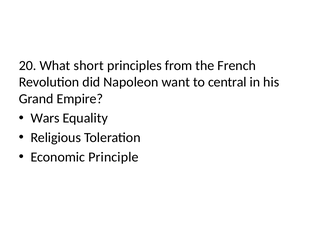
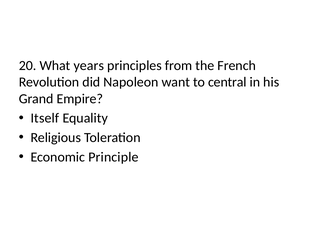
short: short -> years (89, 66)
Wars: Wars -> Itself (45, 119)
